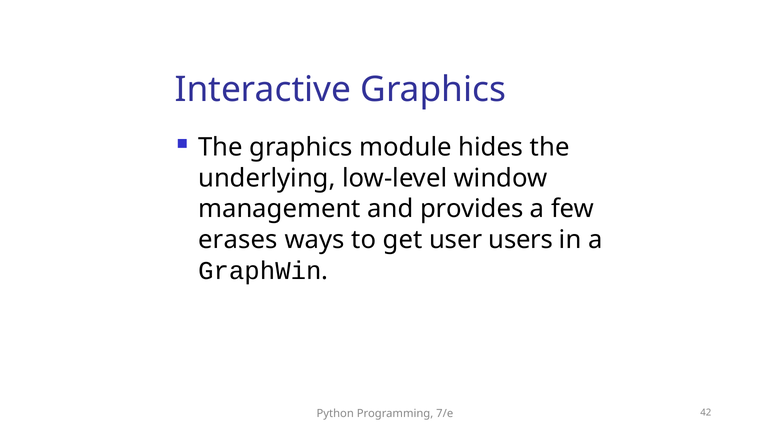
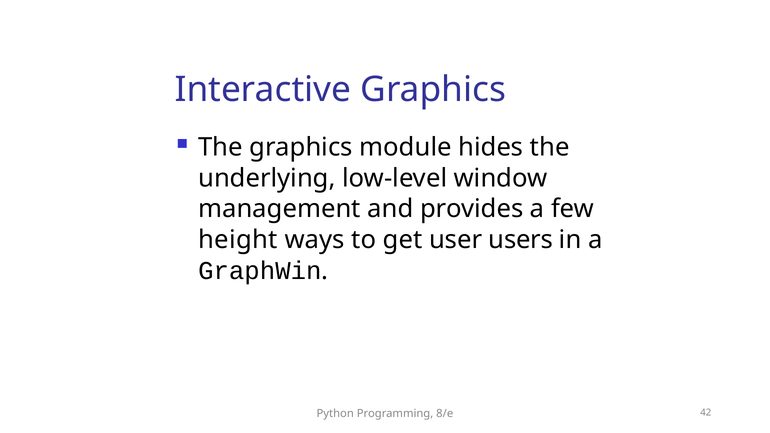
erases: erases -> height (238, 240)
7/e: 7/e -> 8/e (445, 414)
